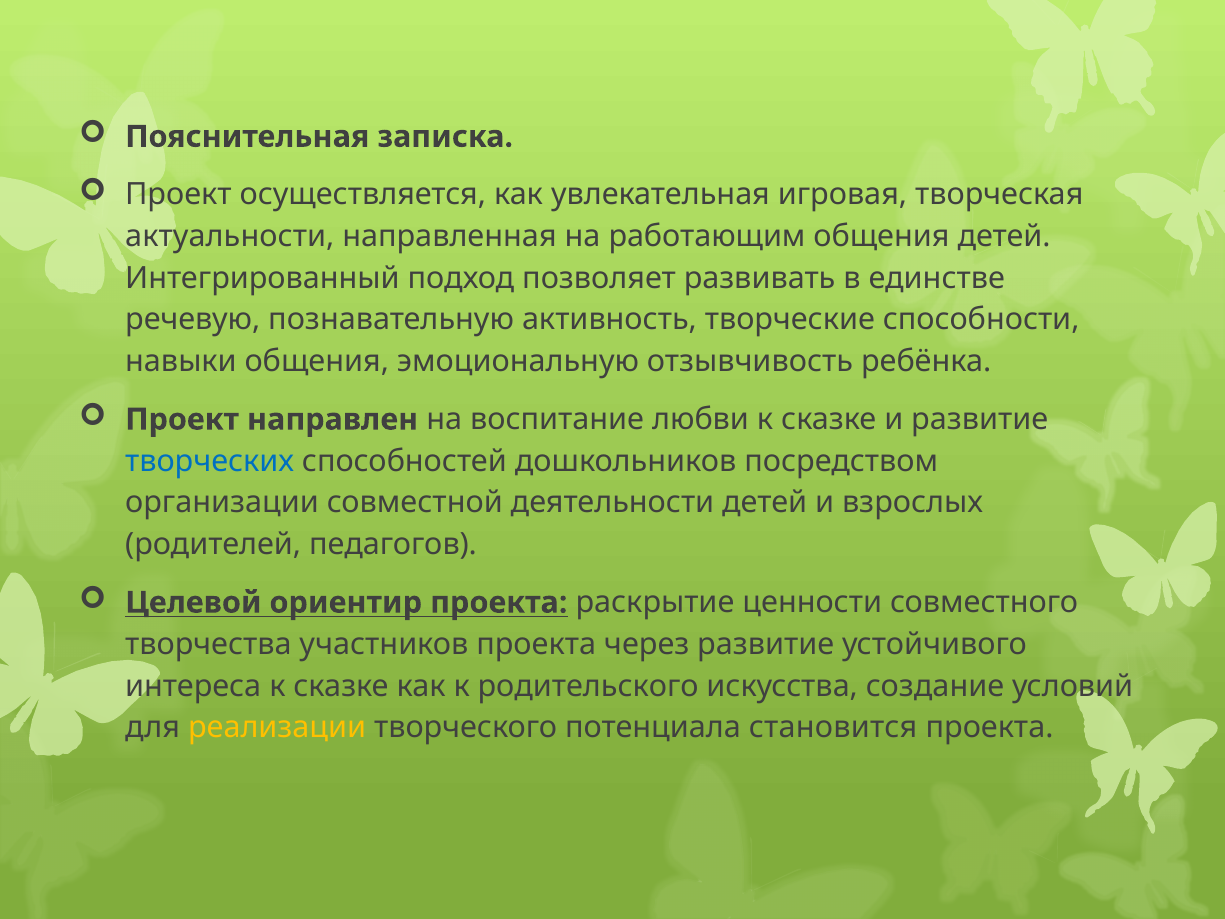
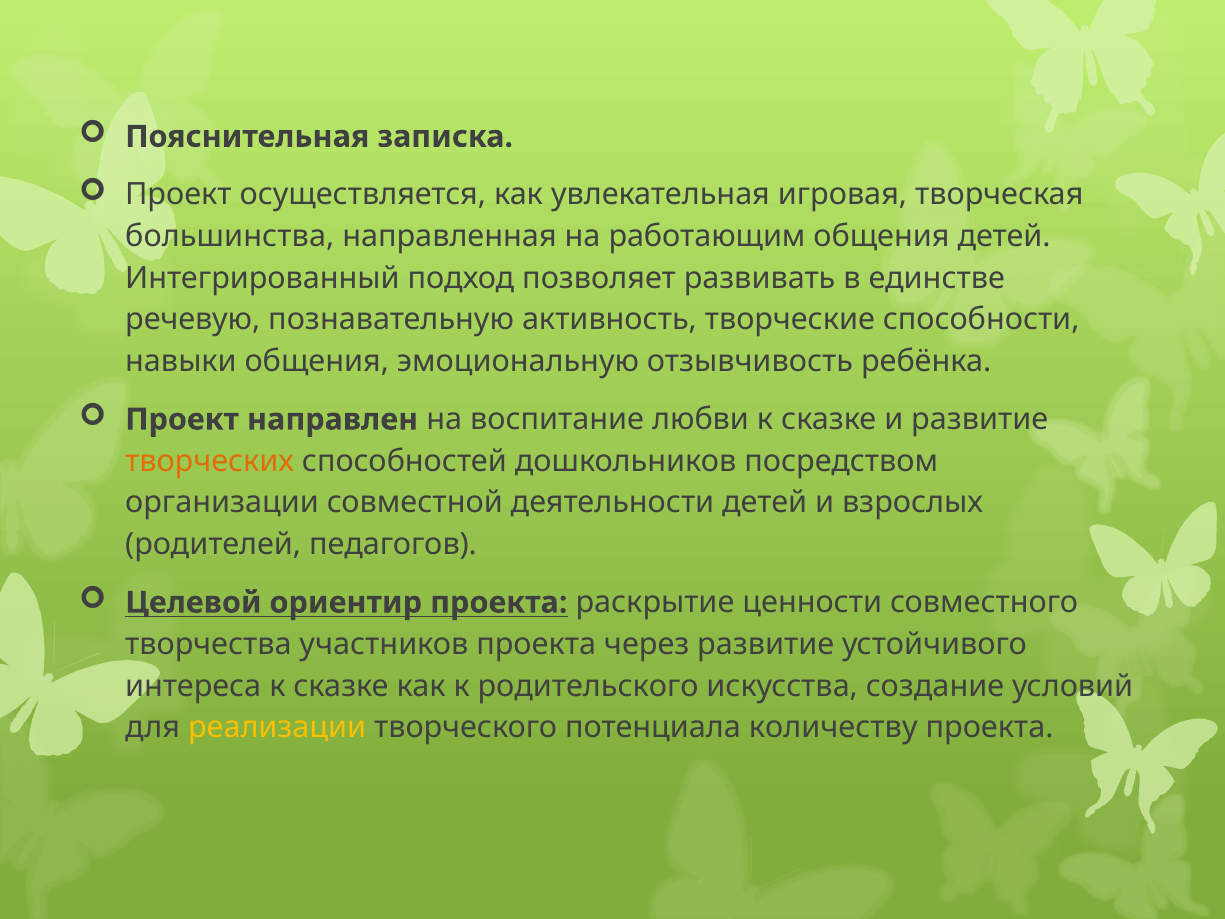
актуальности: актуальности -> большинства (230, 236)
творческих colour: blue -> orange (210, 461)
становится: становится -> количеству (833, 727)
